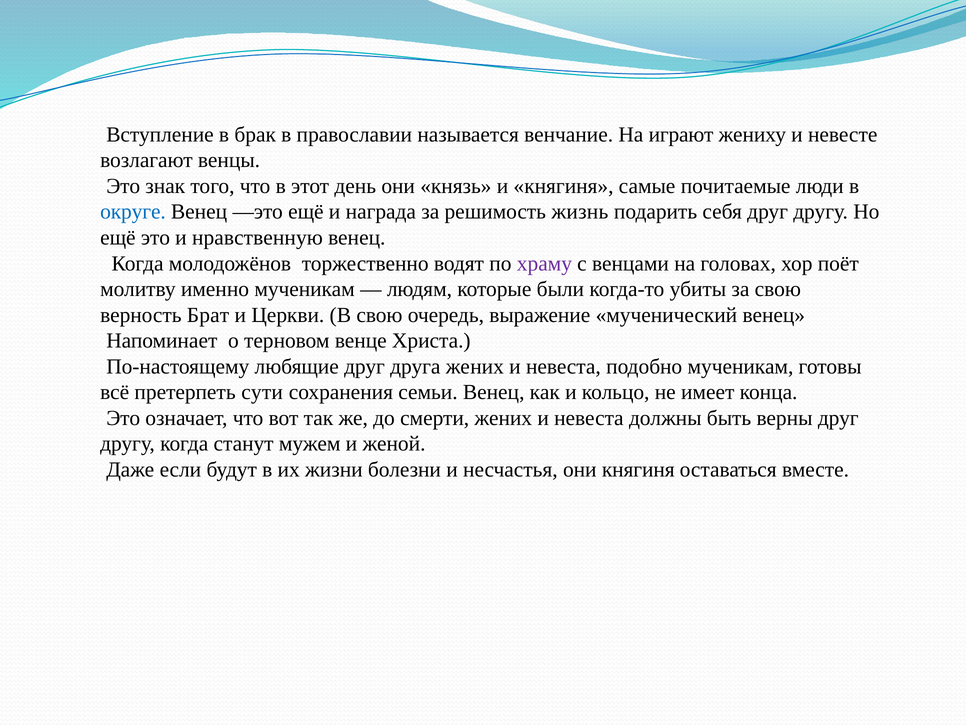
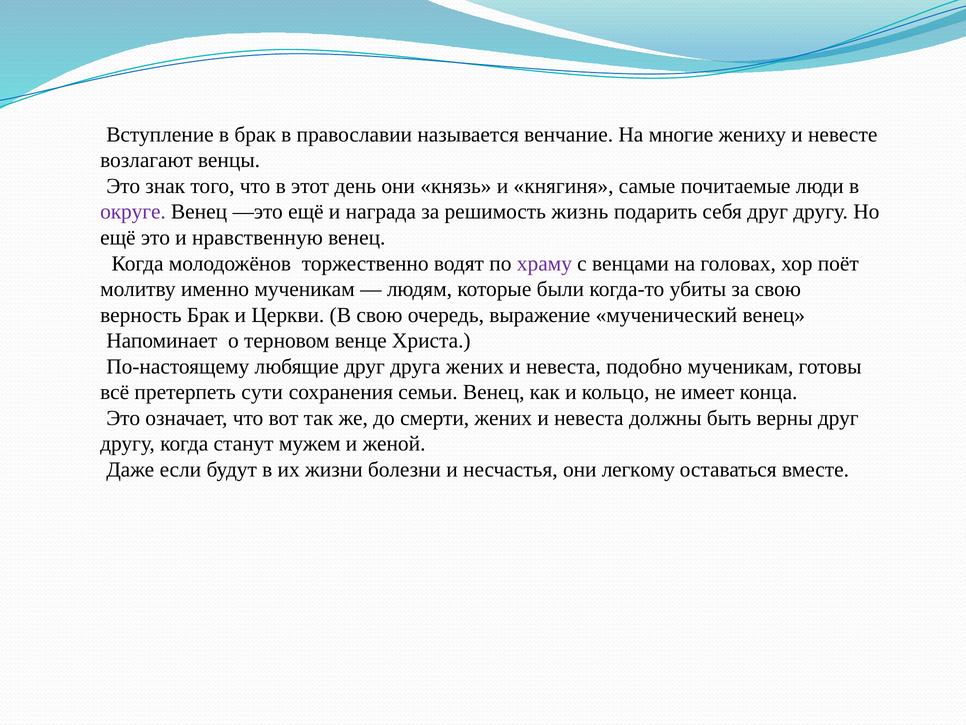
играют: играют -> многие (681, 135)
округе colour: blue -> purple (133, 212)
верность Брат: Брат -> Брак (208, 315)
они княгиня: княгиня -> легкому (638, 469)
